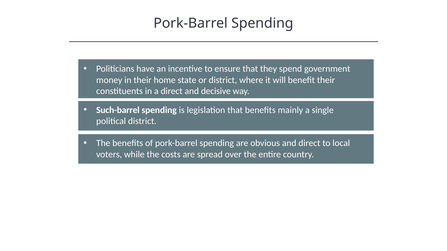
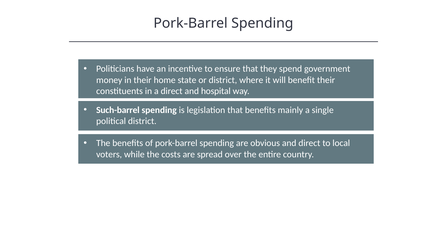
decisive: decisive -> hospital (216, 91)
